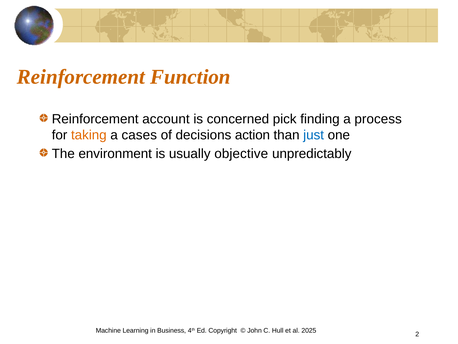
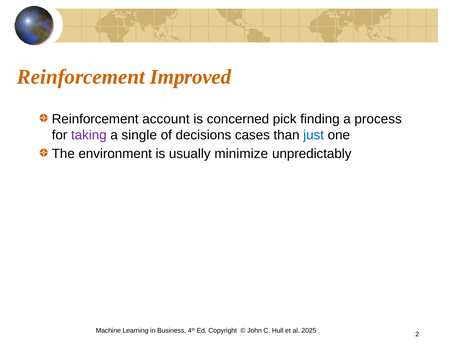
Function: Function -> Improved (191, 77)
taking colour: orange -> purple (89, 135)
cases: cases -> single (139, 135)
action: action -> cases (252, 135)
objective: objective -> minimize (241, 154)
